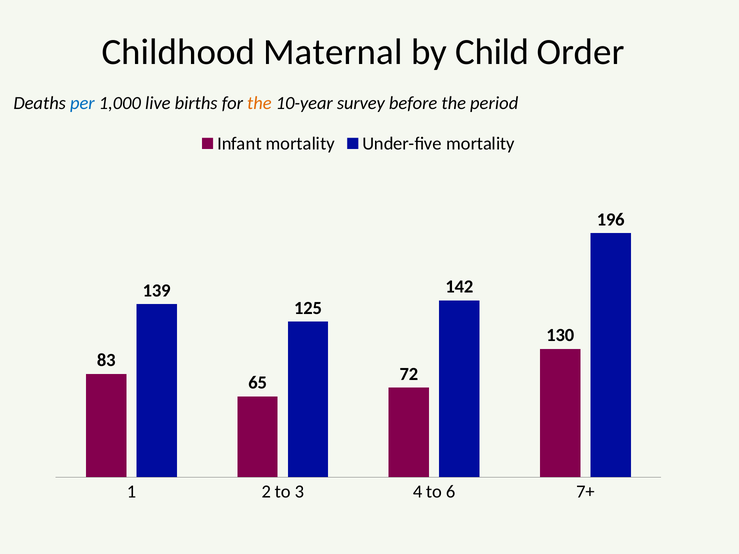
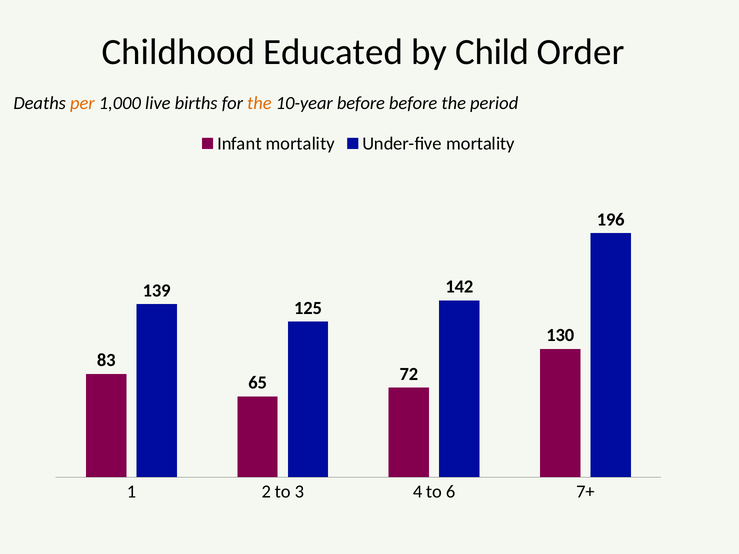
Maternal: Maternal -> Educated (333, 52)
per colour: blue -> orange (82, 103)
10-year survey: survey -> before (361, 103)
